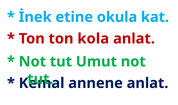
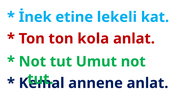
okula: okula -> lekeli (117, 17)
